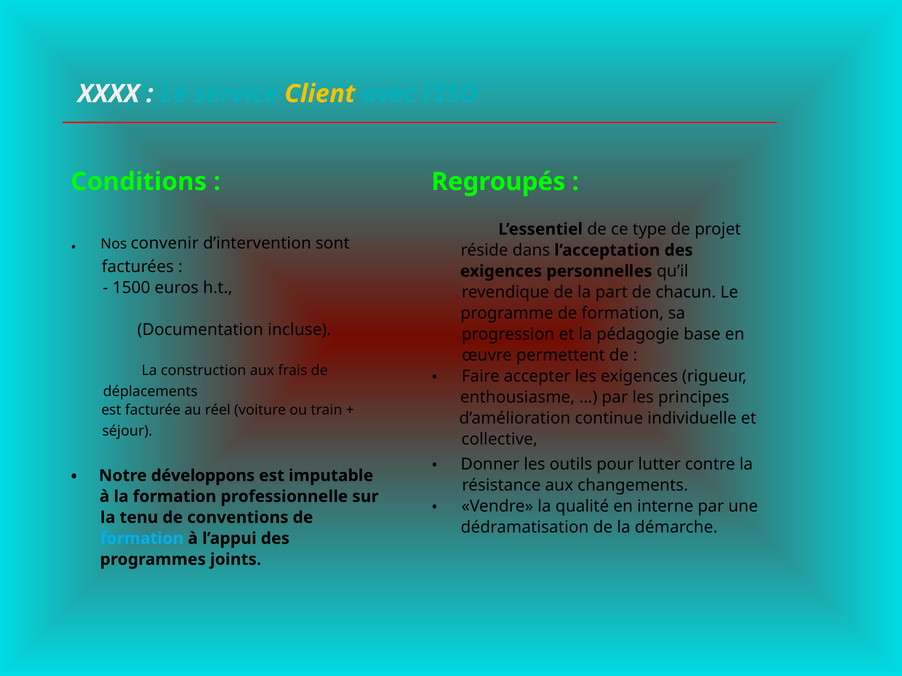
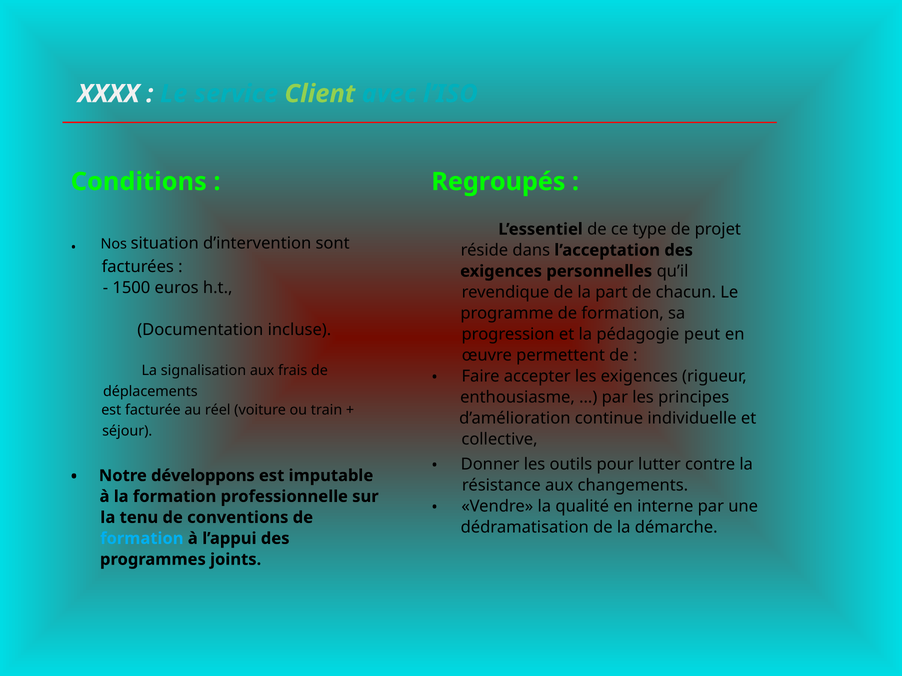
Client colour: yellow -> light green (320, 94)
convenir: convenir -> situation (165, 244)
base: base -> peut (702, 334)
construction: construction -> signalisation (203, 371)
